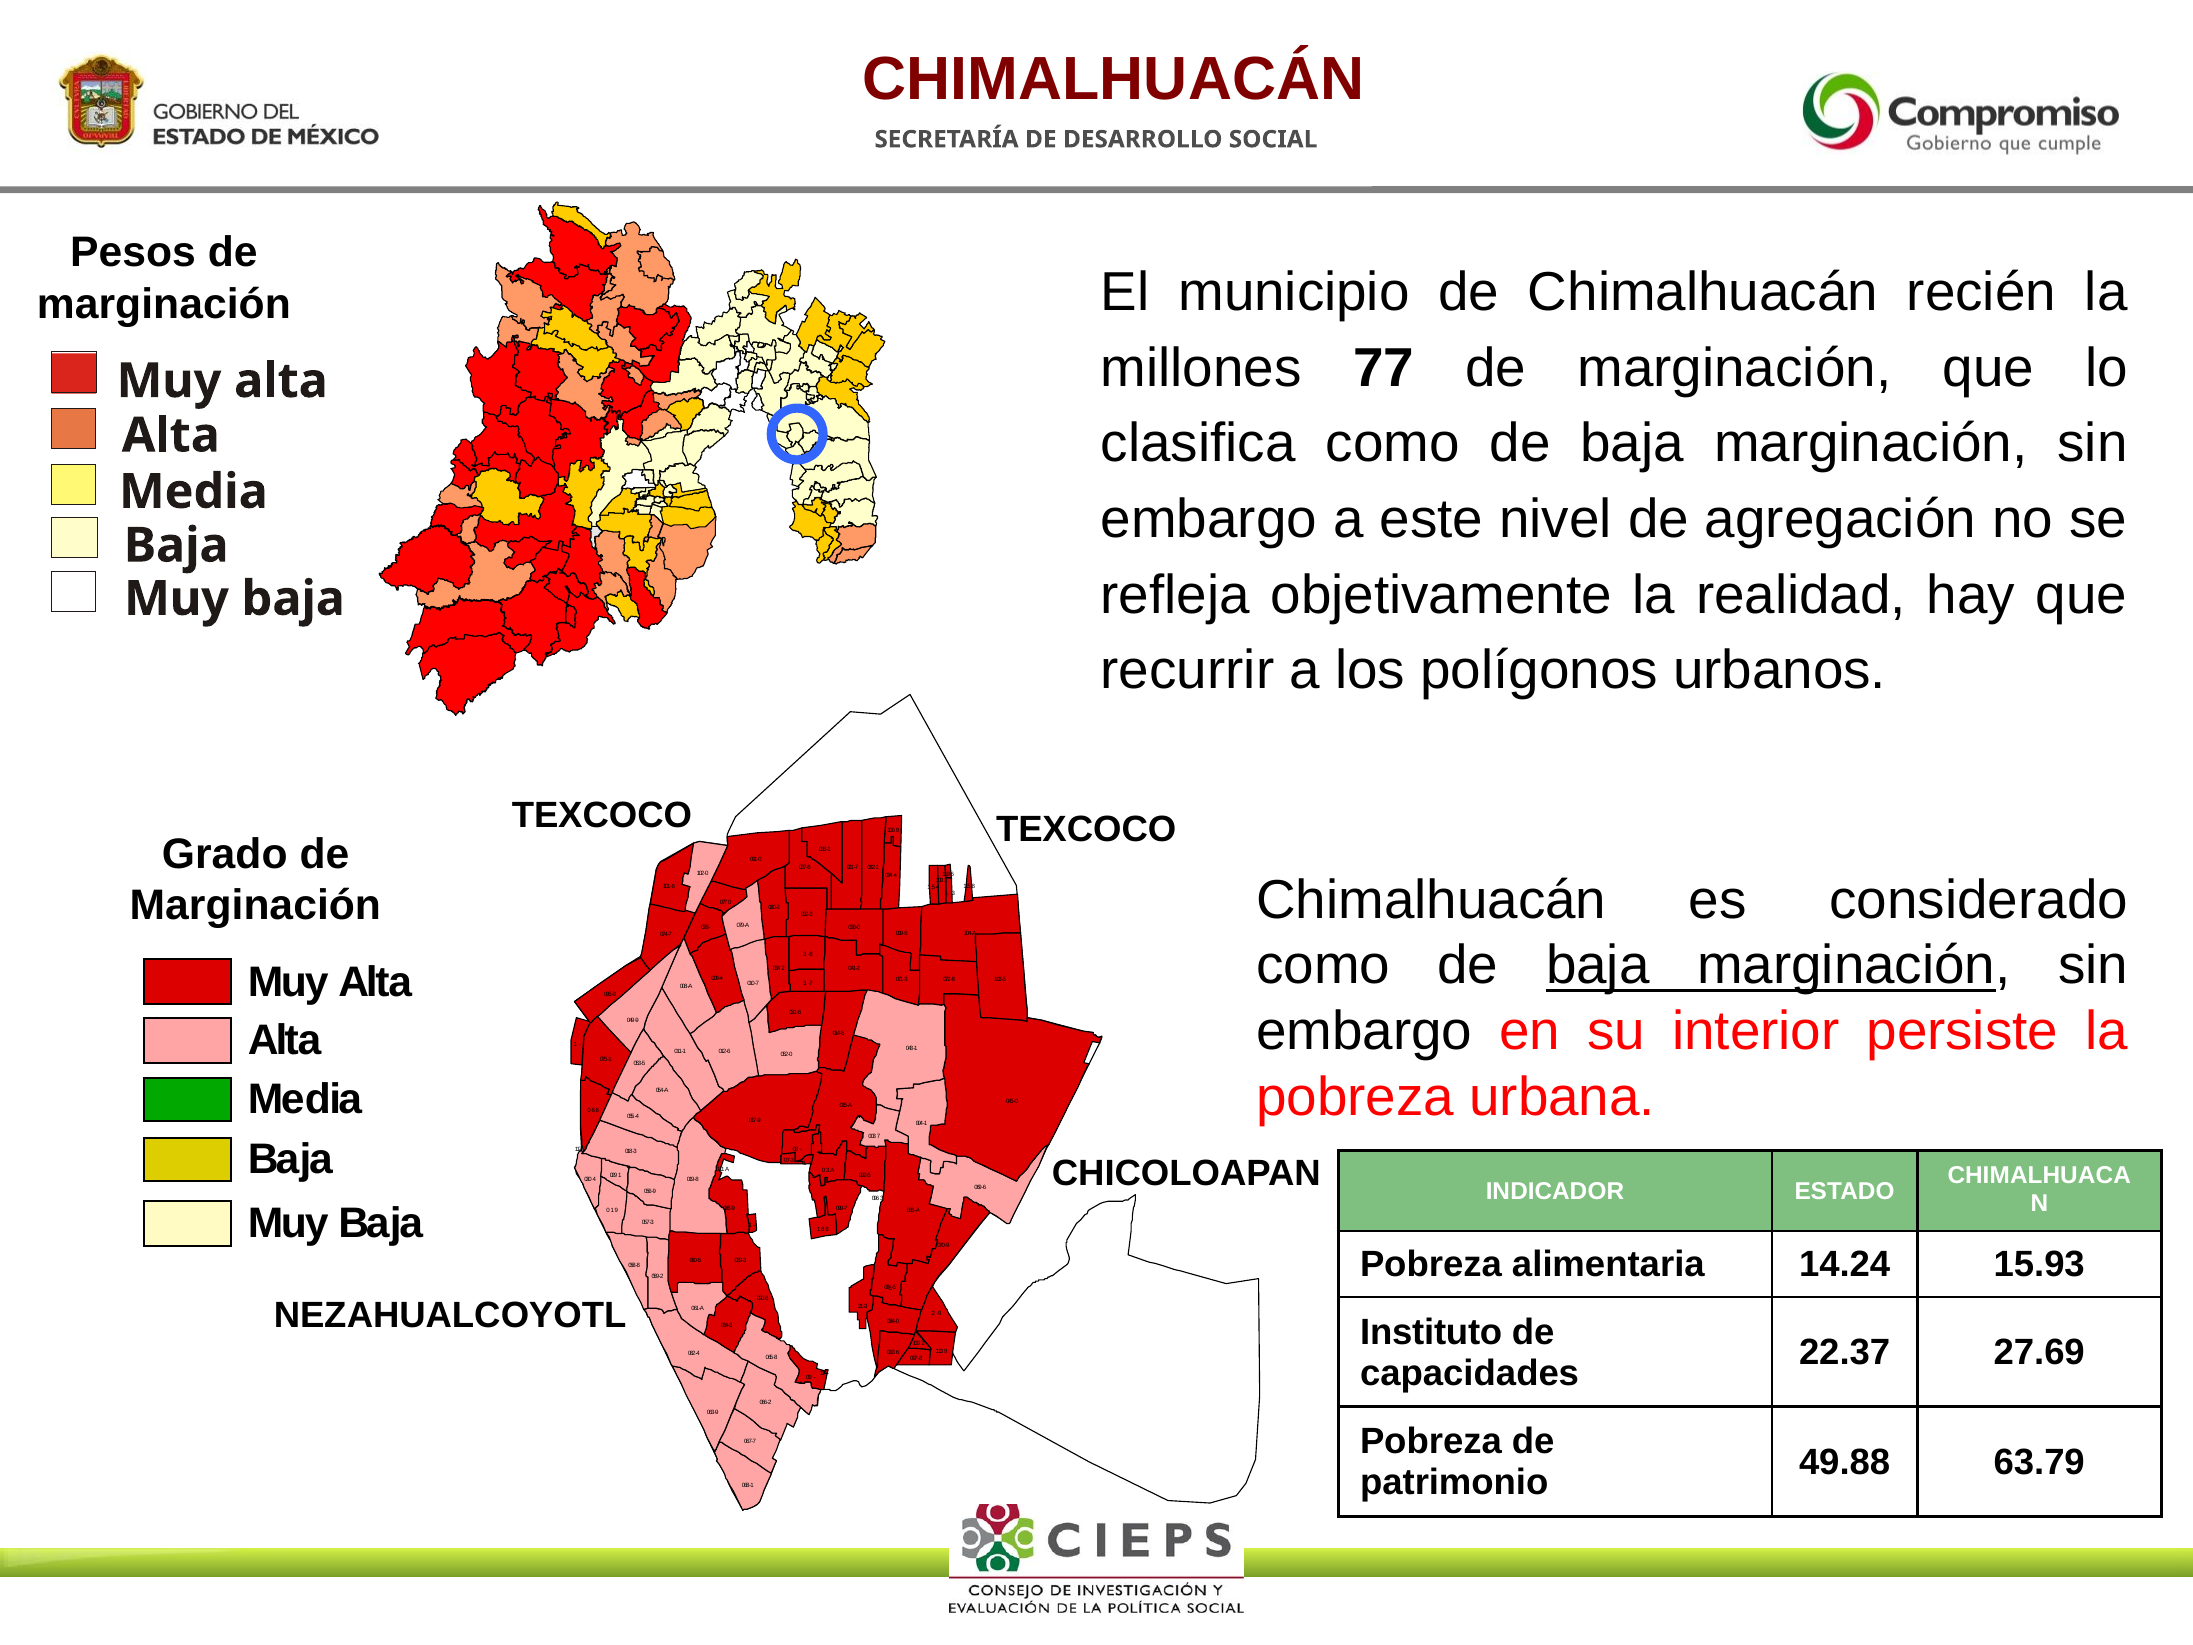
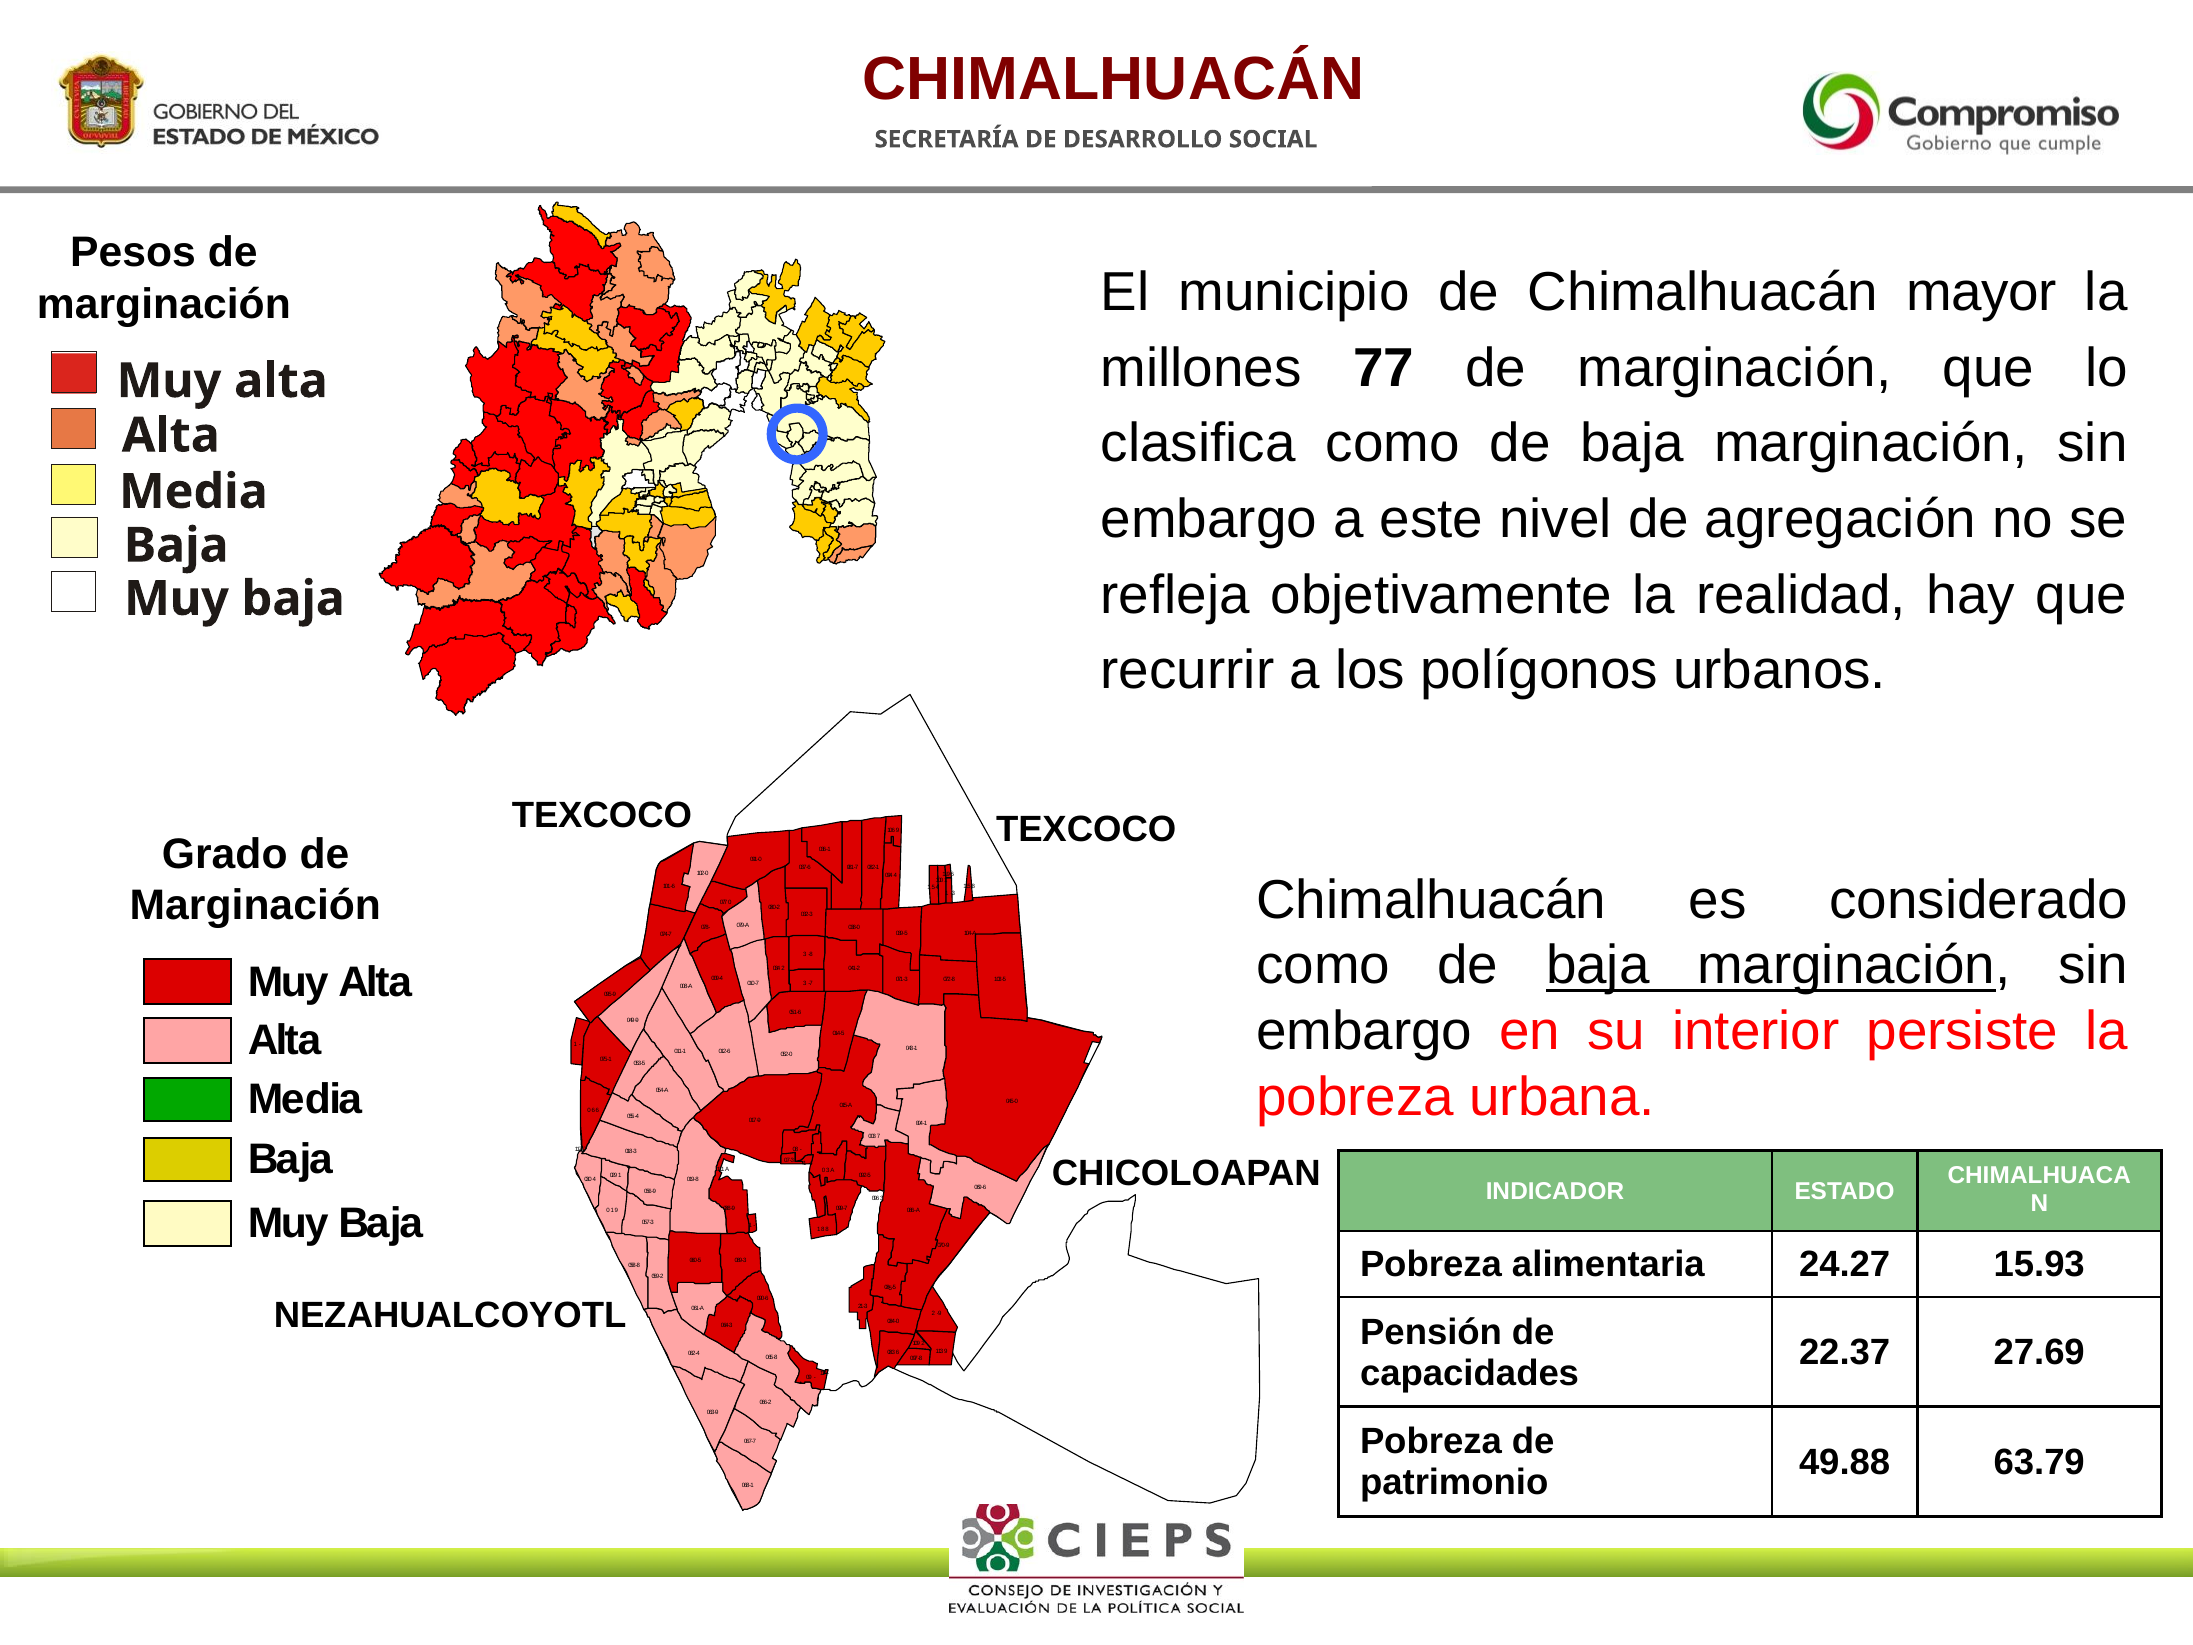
recién: recién -> mayor (1982, 293)
14.24: 14.24 -> 24.27 (1845, 1265)
Instituto: Instituto -> Pensión (1431, 1332)
